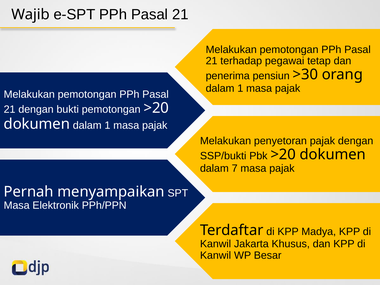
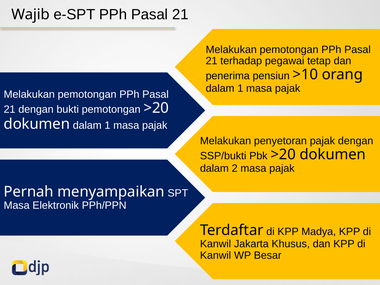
>30: >30 -> >10 (305, 75)
7: 7 -> 2 (235, 168)
